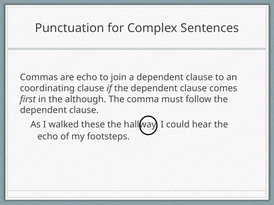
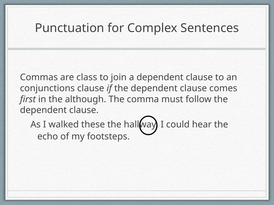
are echo: echo -> class (87, 78)
coordinating: coordinating -> conjunctions (47, 89)
